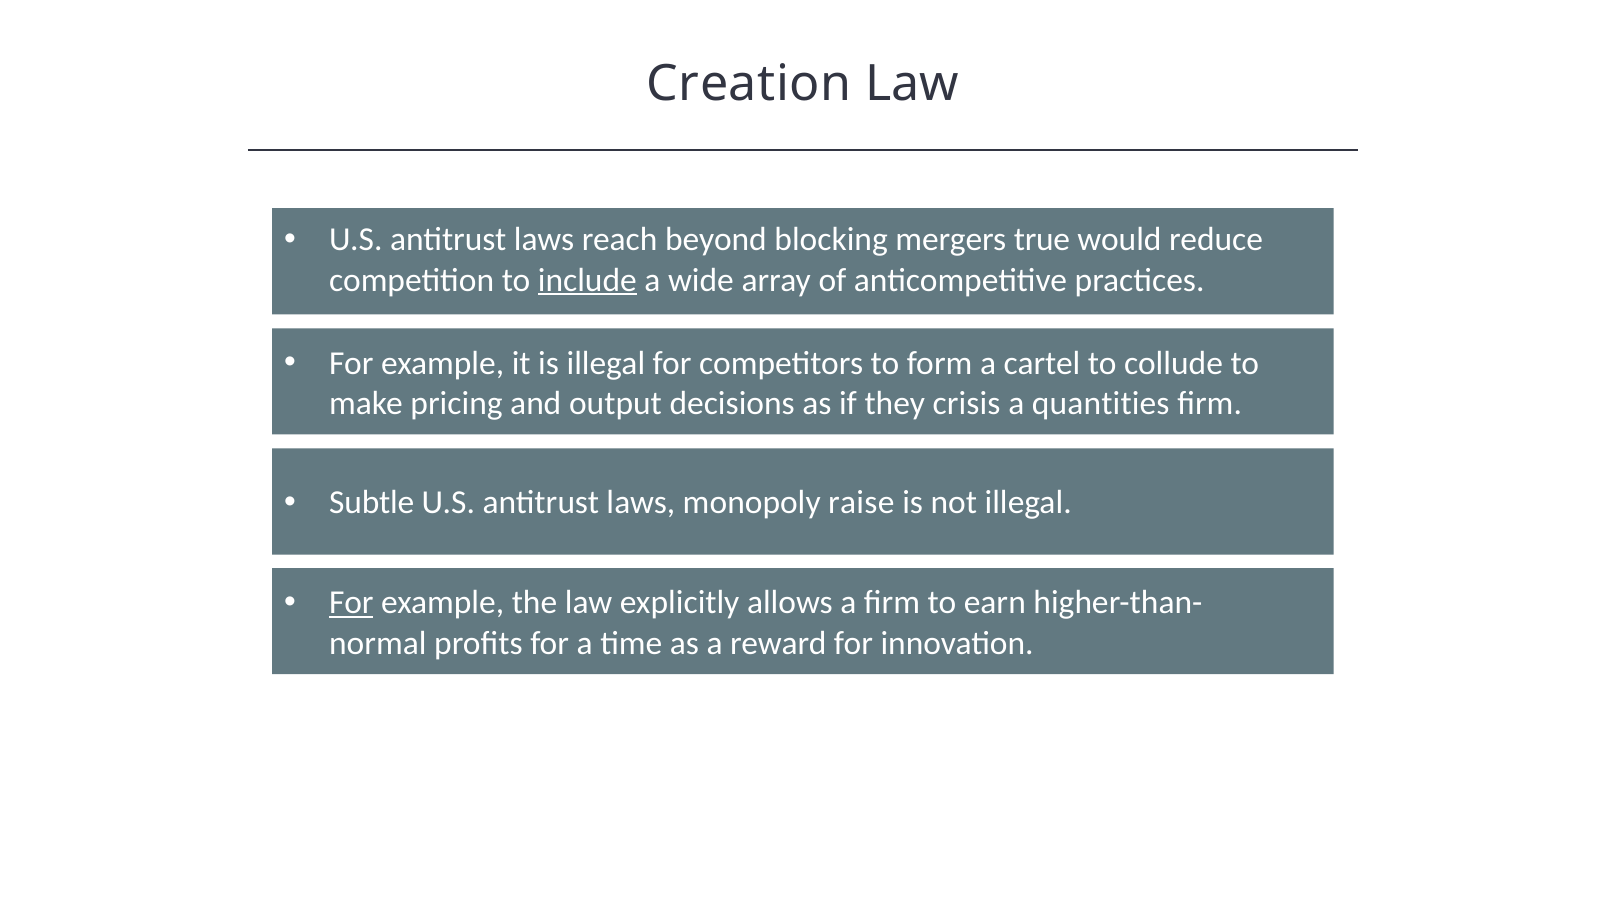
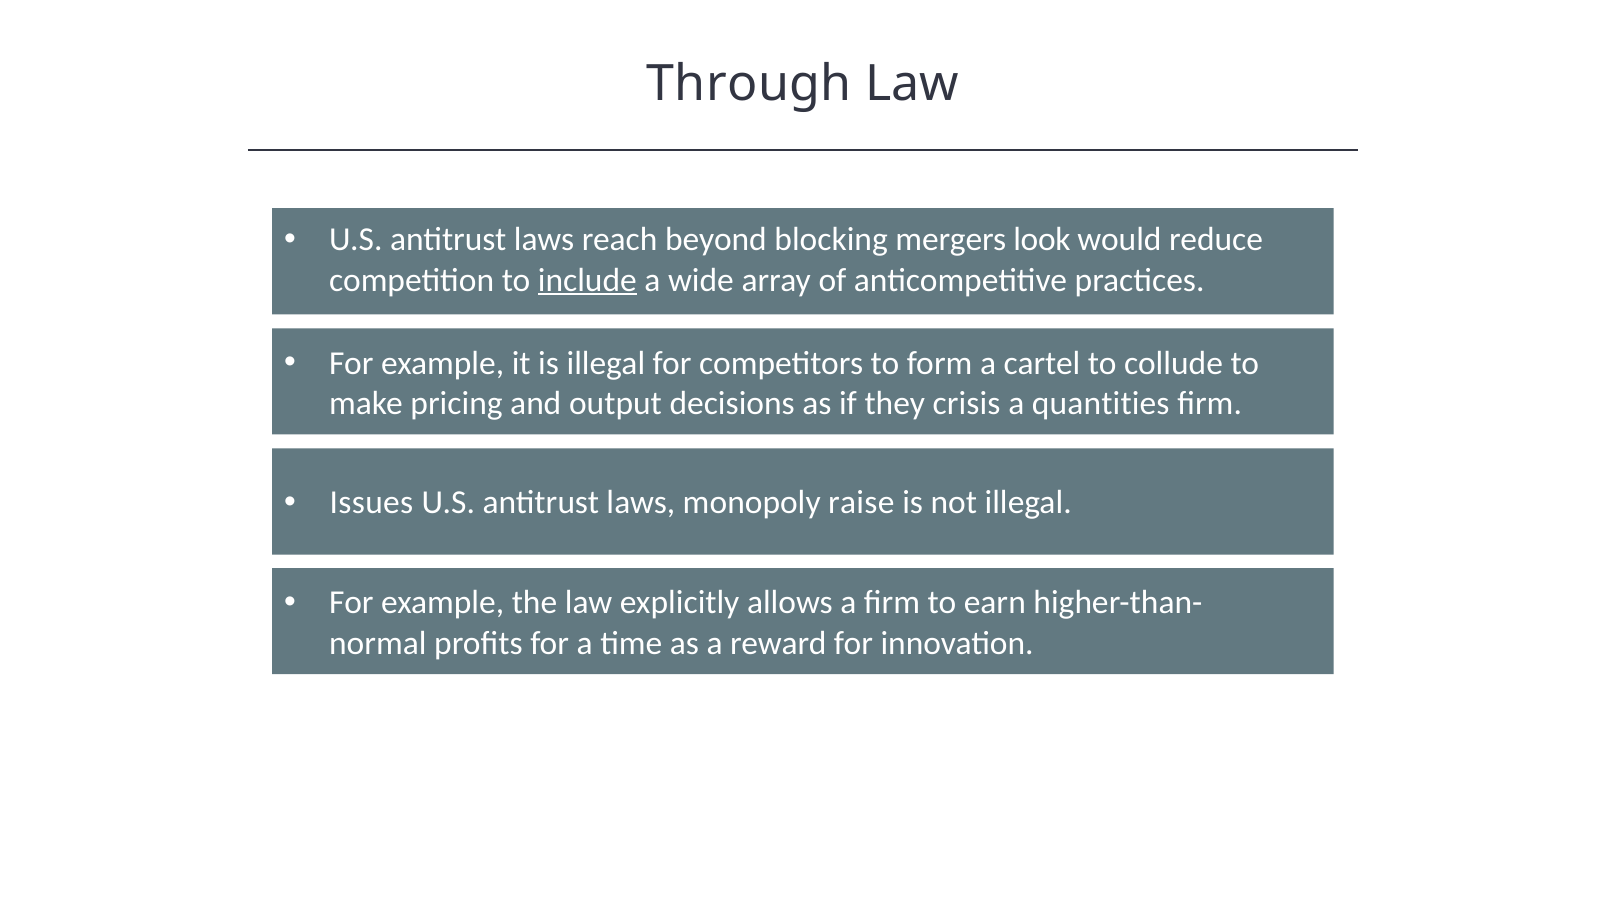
Creation: Creation -> Through (749, 84)
true: true -> look (1042, 240)
Subtle: Subtle -> Issues (372, 503)
For underline: present -> none (351, 603)
